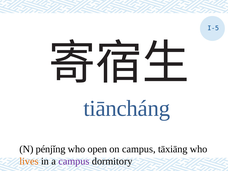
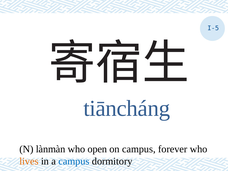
pénjǐng: pénjǐng -> lànmàn (51, 149)
tāxiāng: tāxiāng -> forever (173, 149)
campus colour: purple -> blue (74, 161)
